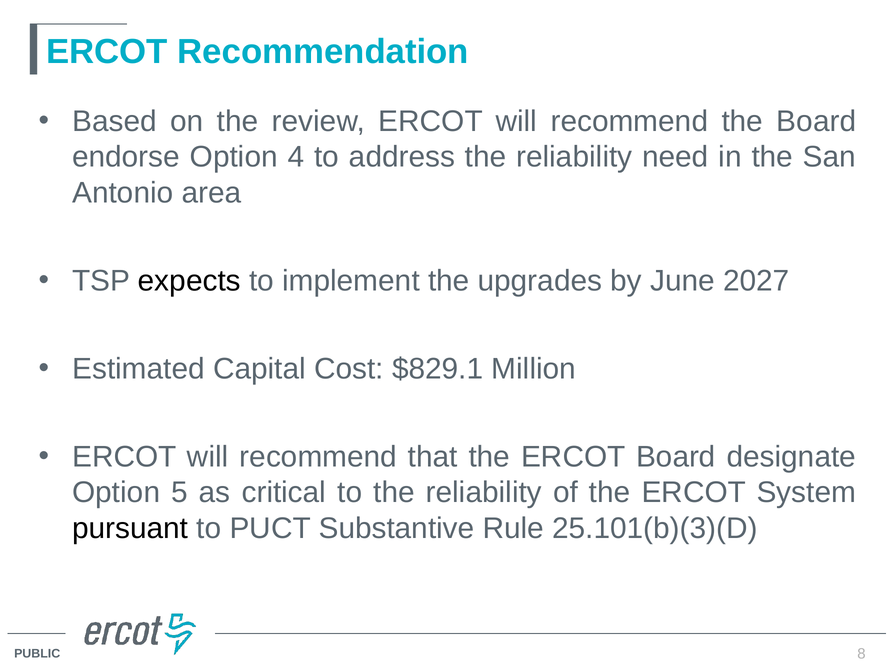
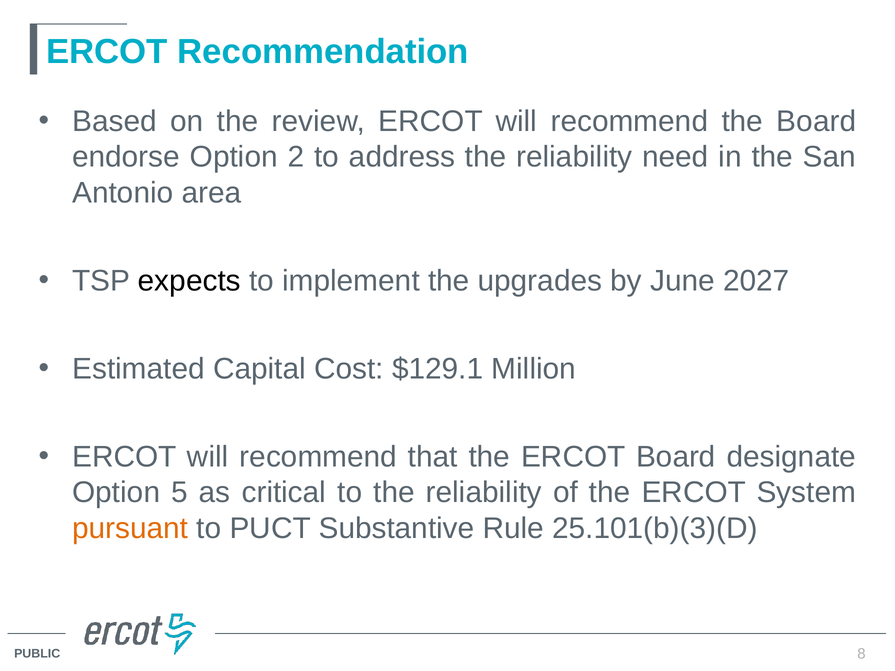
4: 4 -> 2 (296, 157)
$829.1: $829.1 -> $129.1 (438, 369)
pursuant colour: black -> orange (130, 529)
